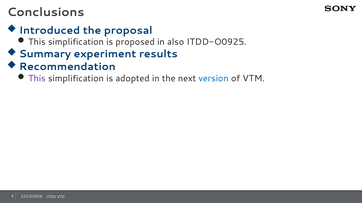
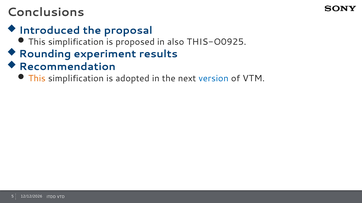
ITDD-O0925: ITDD-O0925 -> THIS-O0925 (216, 42)
Summary: Summary -> Rounding (45, 54)
This colour: purple -> orange (37, 78)
